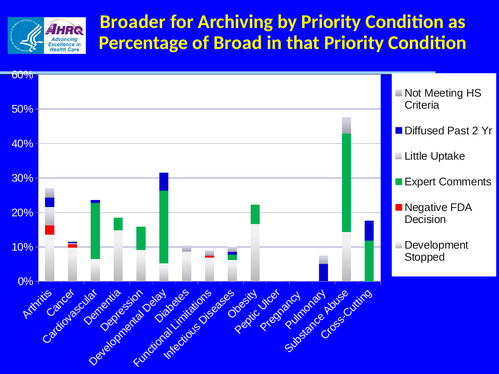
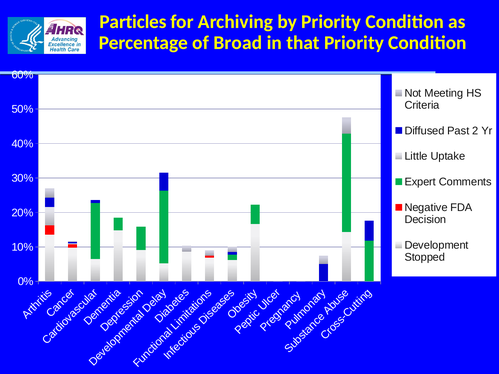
Broader: Broader -> Particles (133, 22)
